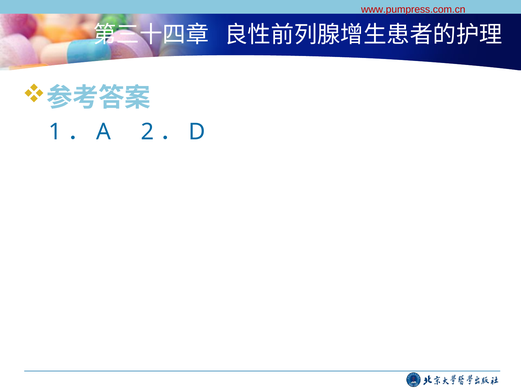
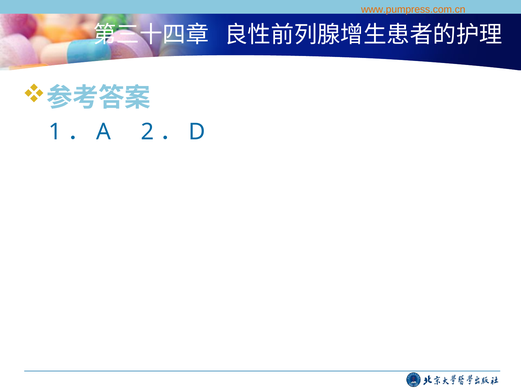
www.pumpress.com.cn colour: red -> orange (413, 9)
